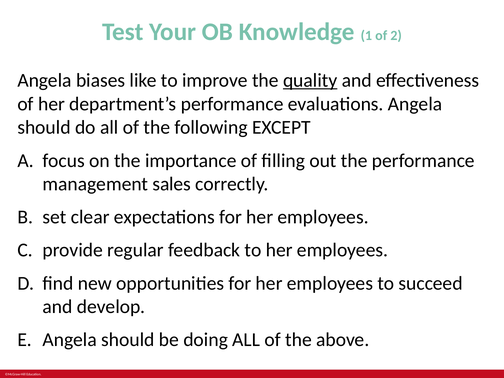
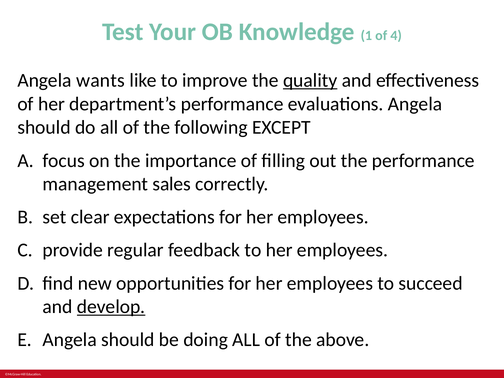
2: 2 -> 4 (396, 36)
biases: biases -> wants (101, 80)
develop underline: none -> present (111, 307)
